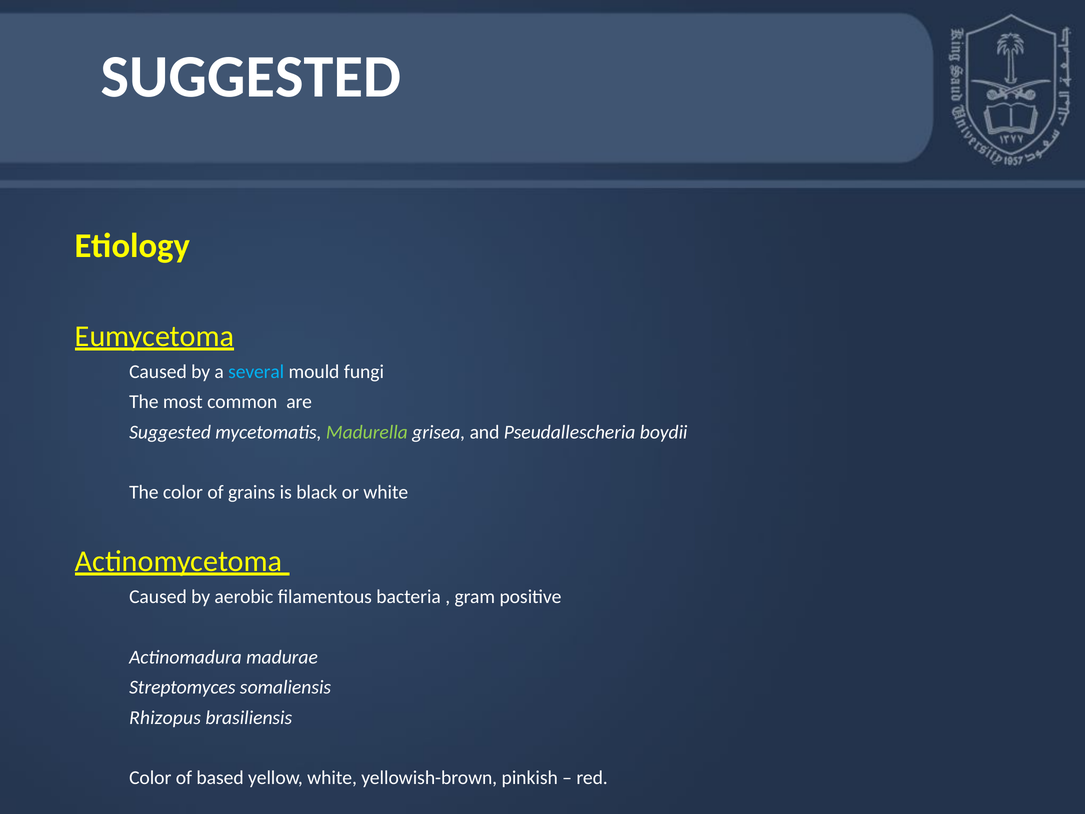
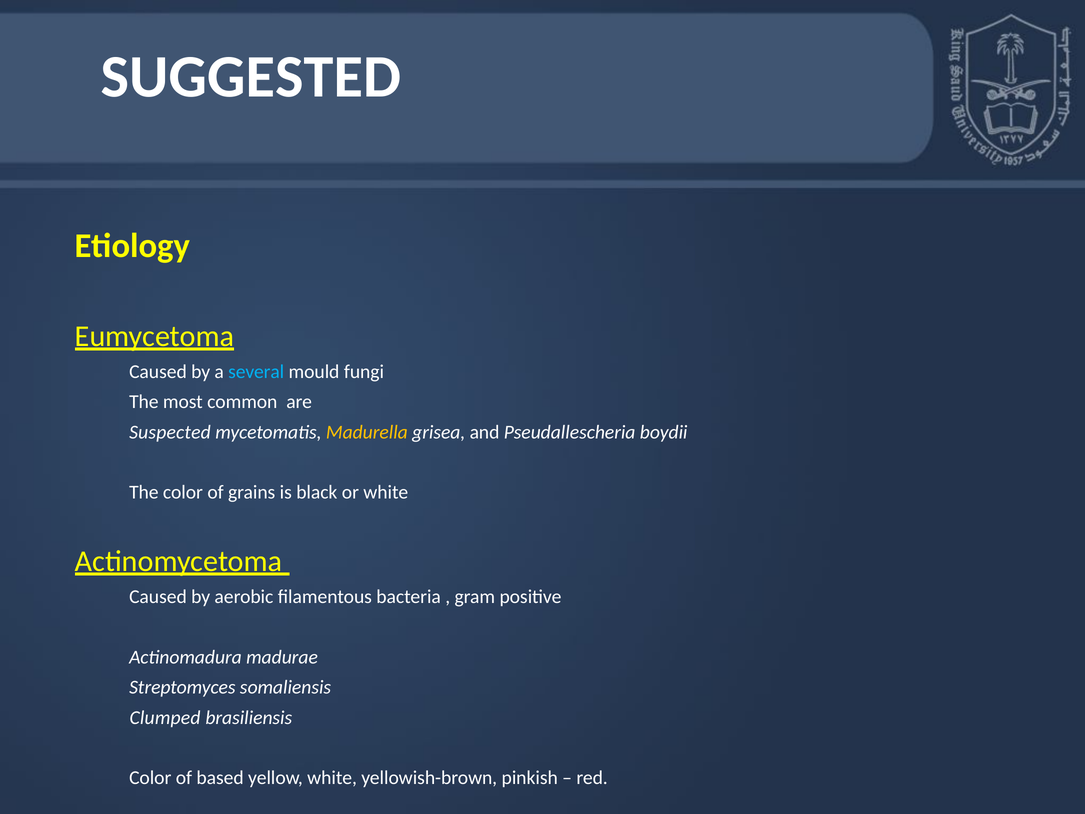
Suggested: Suggested -> Suspected (170, 432)
Madurella colour: light green -> yellow (367, 432)
Rhizopus: Rhizopus -> Clumped (165, 717)
